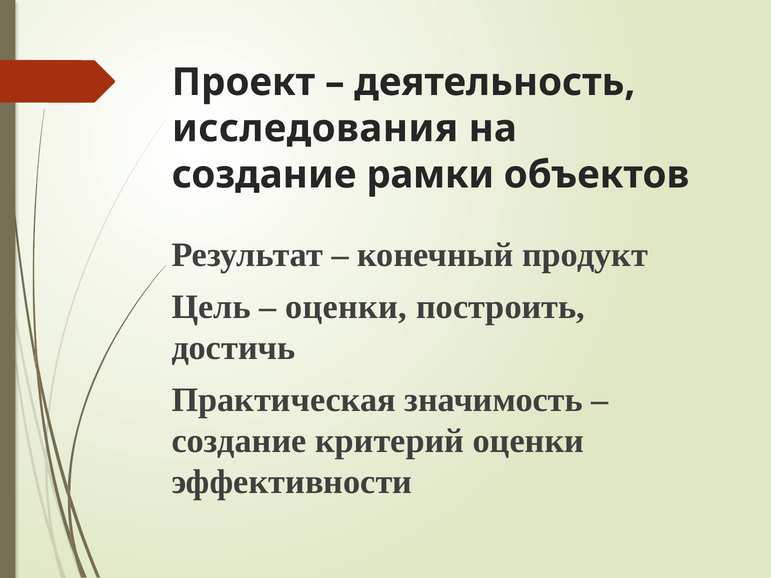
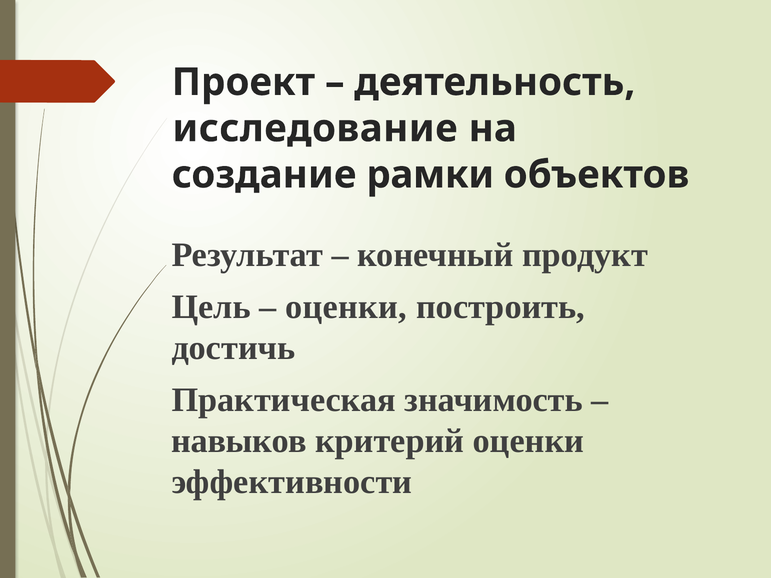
исследования: исследования -> исследование (315, 129)
создание: создание -> навыков (239, 441)
